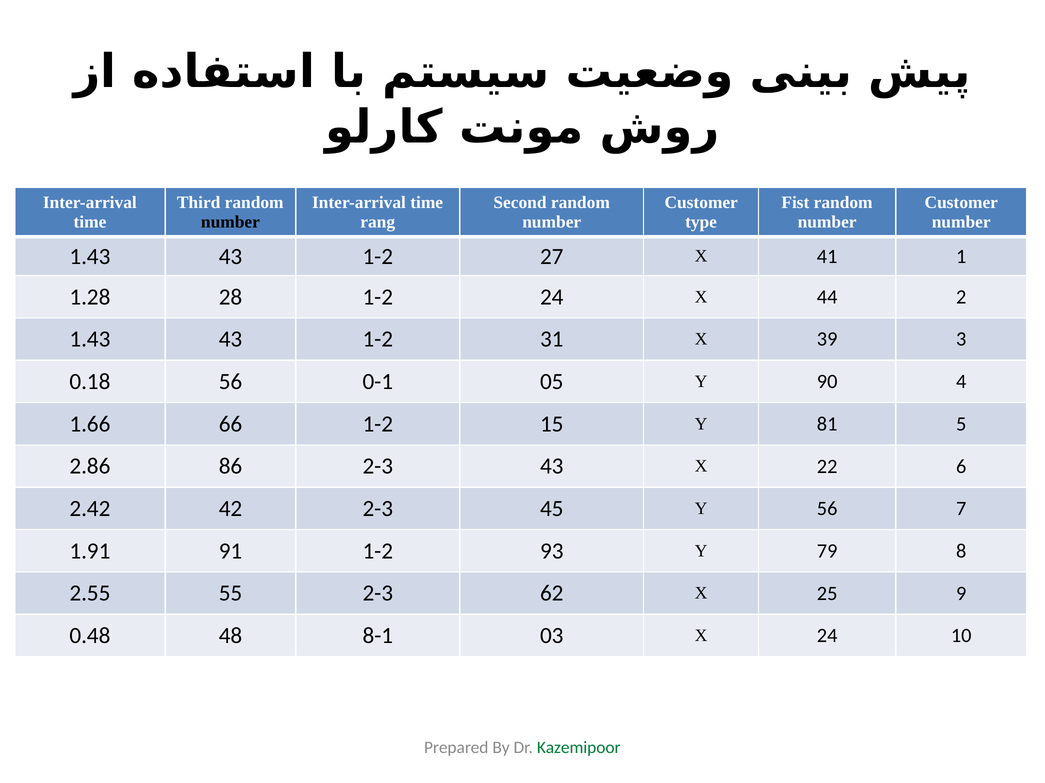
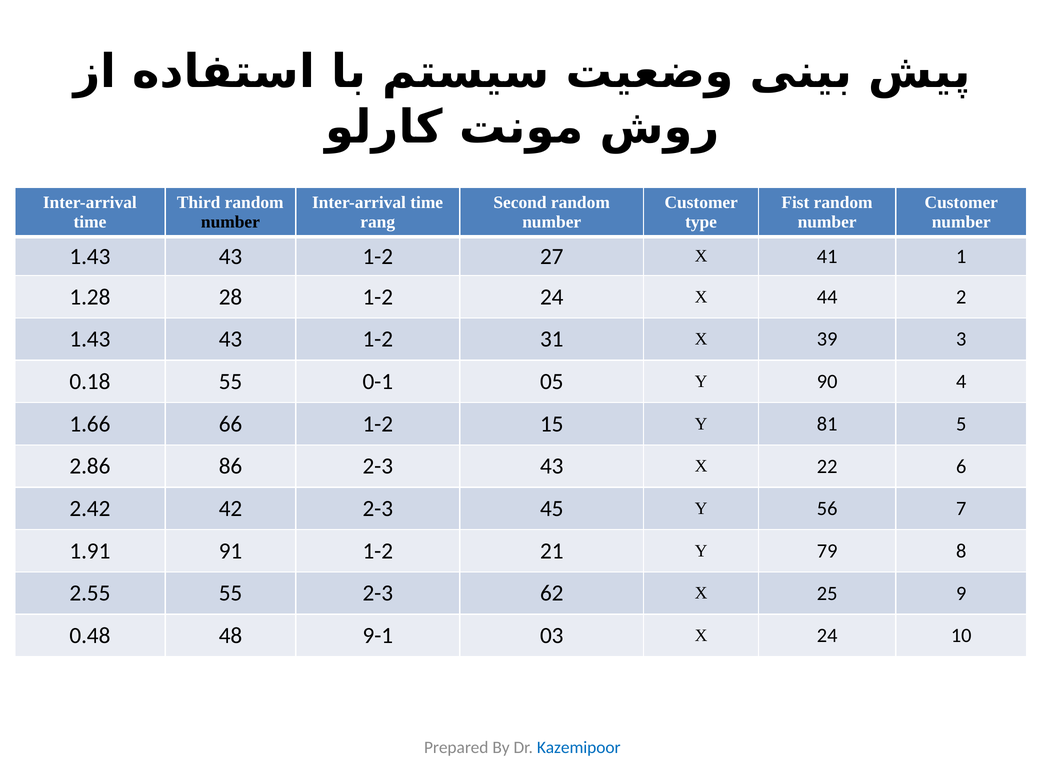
0.18 56: 56 -> 55 (230, 382)
93: 93 -> 21 (552, 552)
8-1: 8-1 -> 9-1 (378, 636)
Kazemipoor colour: green -> blue (579, 748)
